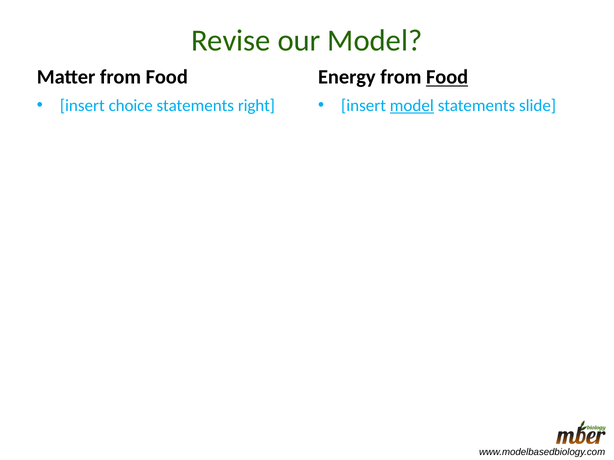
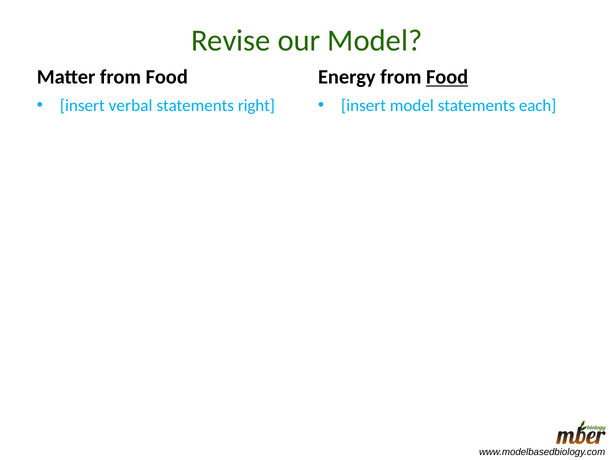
choice: choice -> verbal (131, 106)
model underline: present -> none (412, 106)
slide: slide -> each (538, 106)
